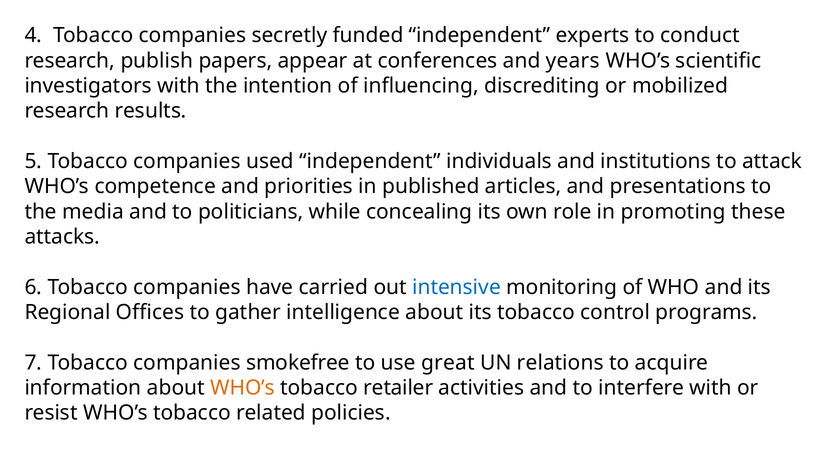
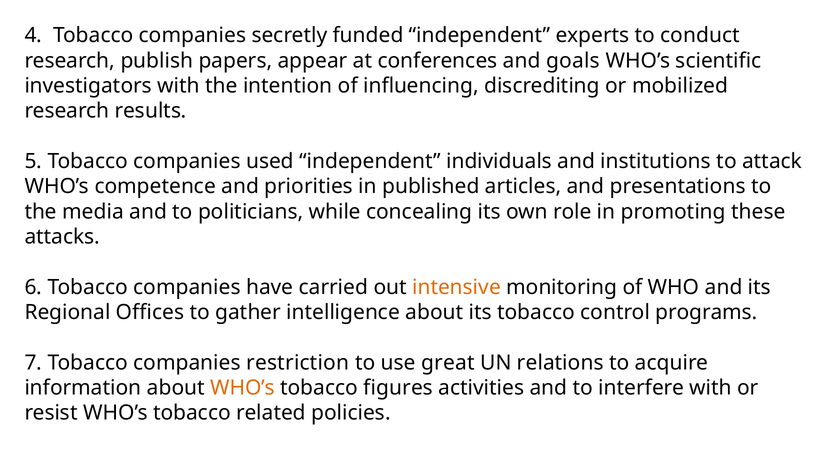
years: years -> goals (573, 61)
intensive colour: blue -> orange (457, 287)
smokefree: smokefree -> restriction (298, 363)
retailer: retailer -> figures (398, 388)
